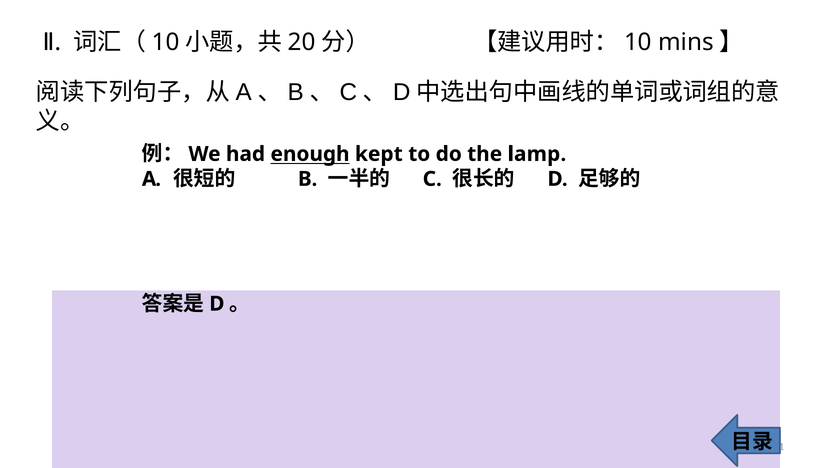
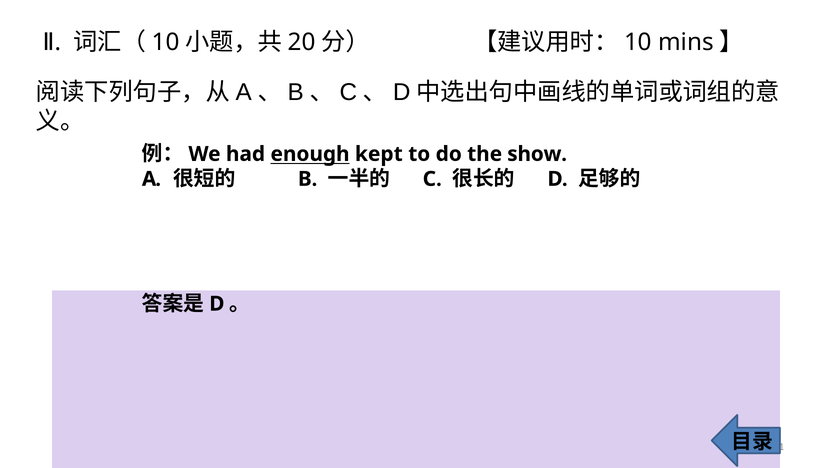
lamp: lamp -> show (537, 154)
